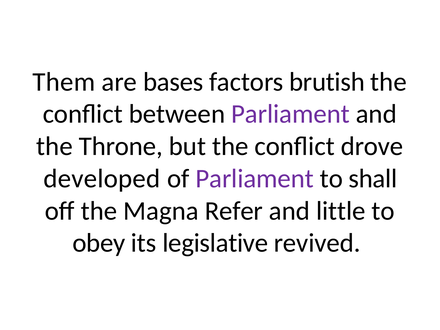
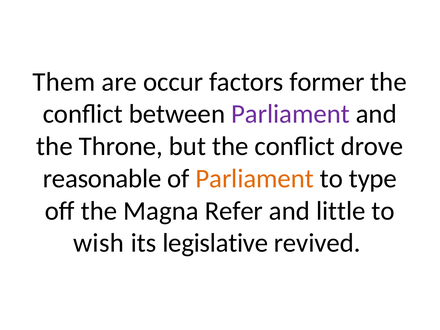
bases: bases -> occur (173, 82)
brutish: brutish -> former (327, 82)
developed: developed -> reasonable (102, 179)
Parliament colour: purple -> orange (255, 179)
shall: shall -> type (373, 179)
obey: obey -> wish (99, 243)
